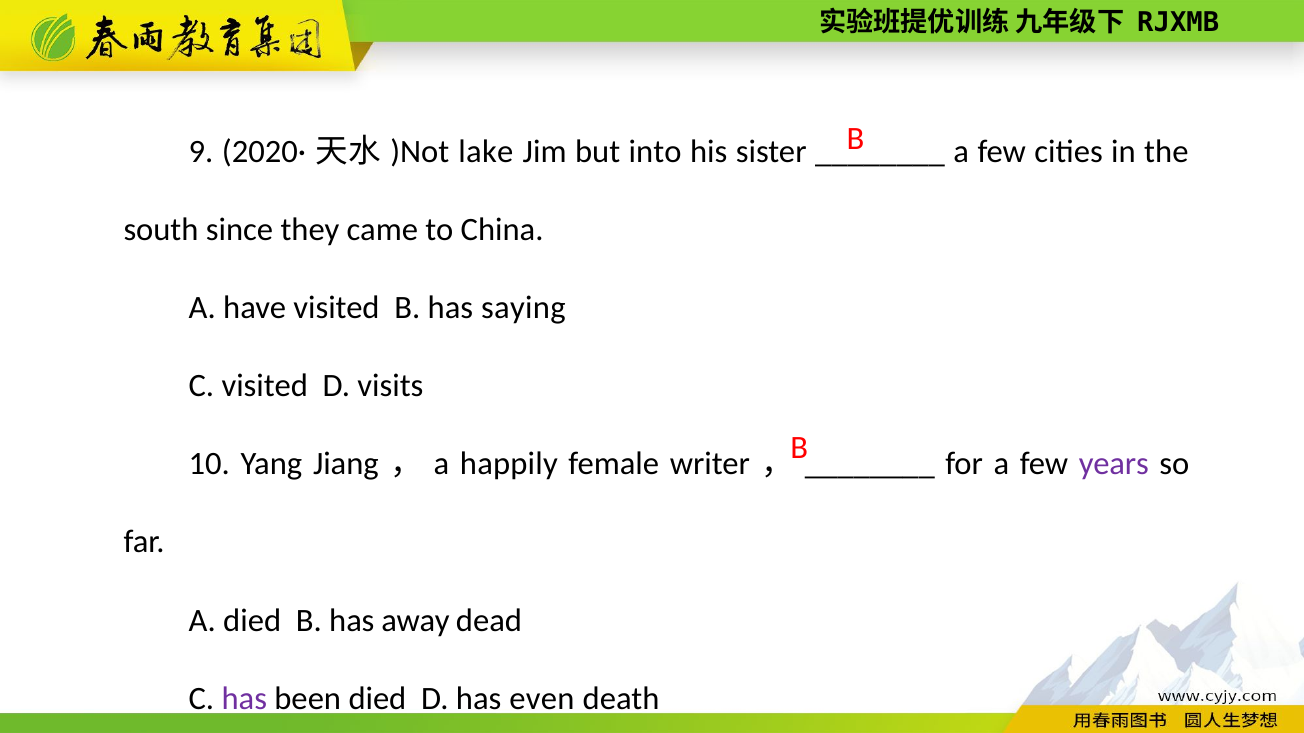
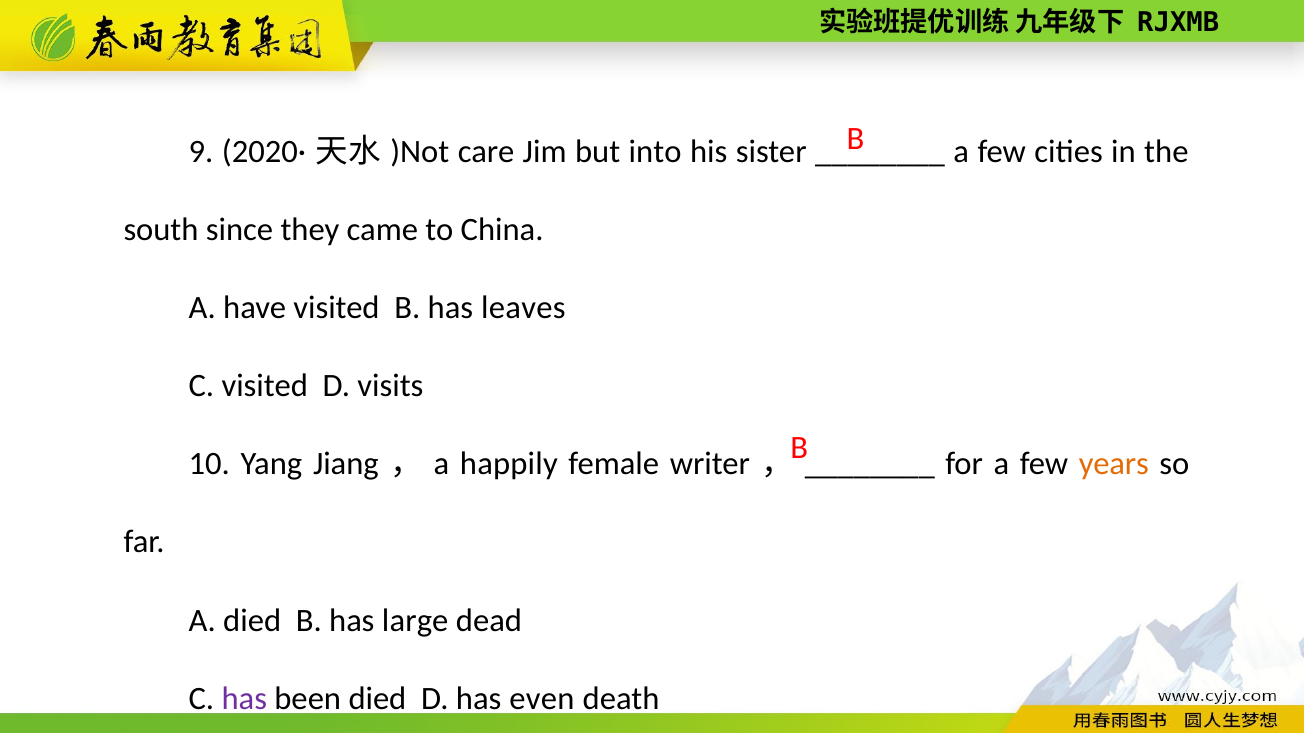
lake: lake -> care (486, 151)
saying: saying -> leaves (523, 308)
years colour: purple -> orange (1114, 464)
away: away -> large (415, 621)
